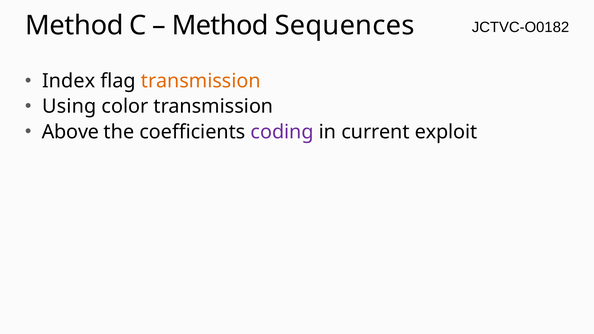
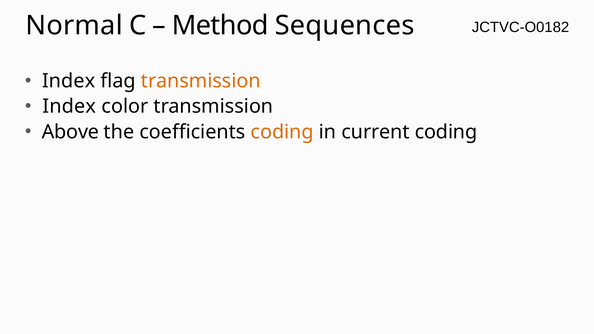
Method: Method -> Normal (74, 26)
Using: Using -> Index (69, 106)
coding colour: purple -> orange (282, 132)
current exploit: exploit -> coding (446, 132)
